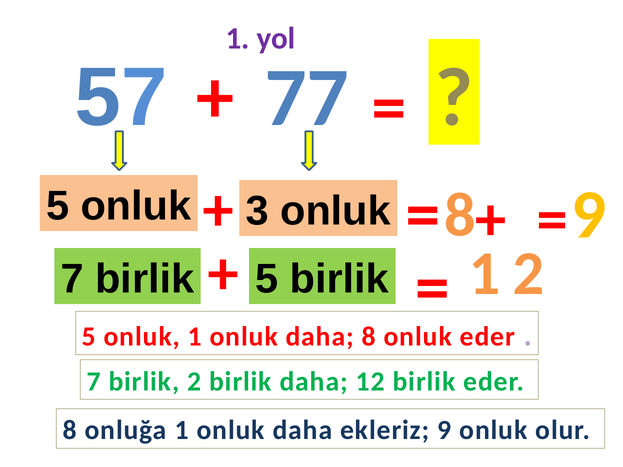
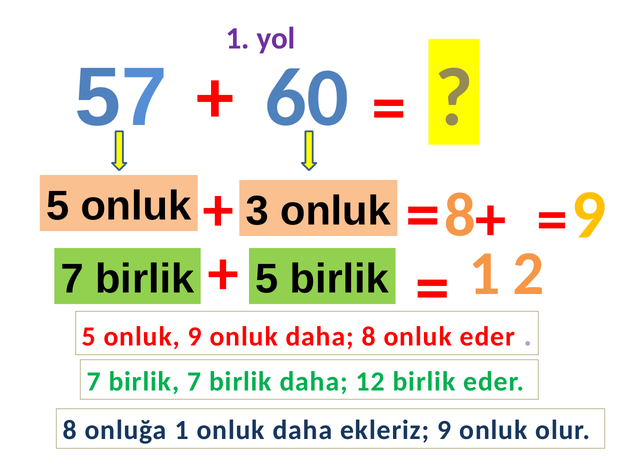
77: 77 -> 60 (307, 98)
onluk 1: 1 -> 9 (195, 337)
birlik 2: 2 -> 7 (194, 382)
